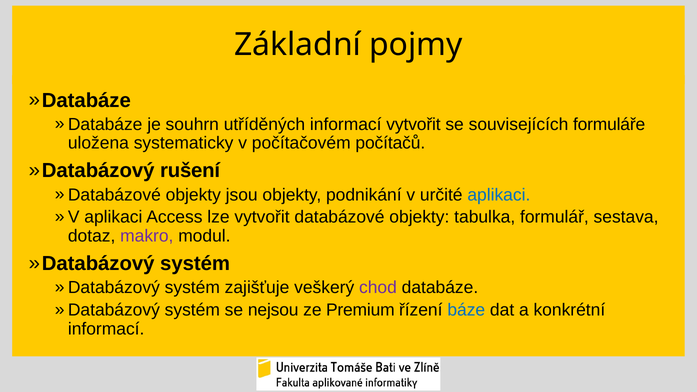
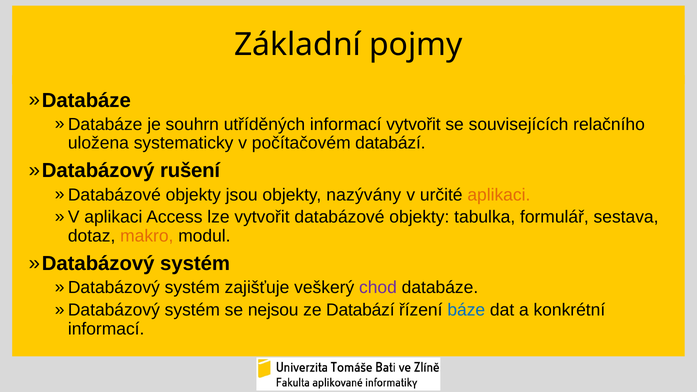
formuláře: formuláře -> relačního (609, 124)
počítačovém počítačů: počítačů -> databází (390, 143)
podnikání: podnikání -> nazývány (364, 195)
aplikaci colour: blue -> orange (499, 195)
makro colour: purple -> orange (147, 236)
ze Premium: Premium -> Databází (360, 310)
